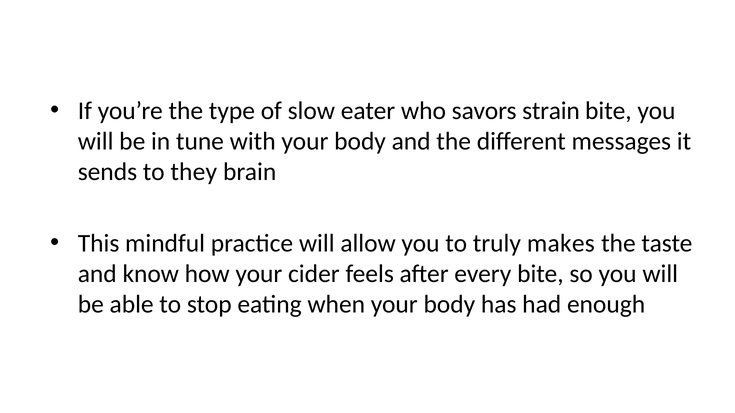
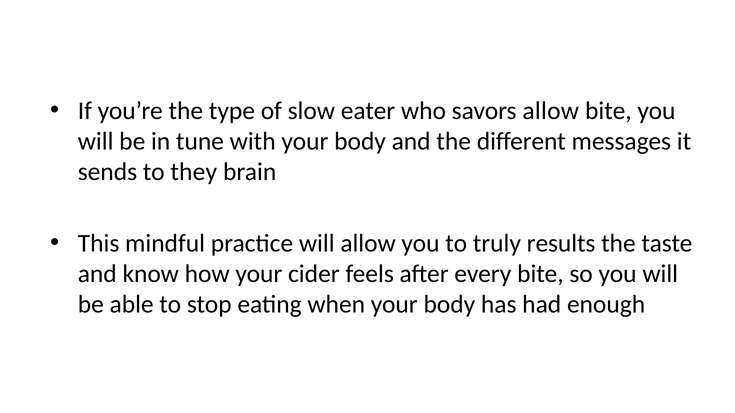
savors strain: strain -> allow (551, 111)
makes: makes -> results (561, 244)
